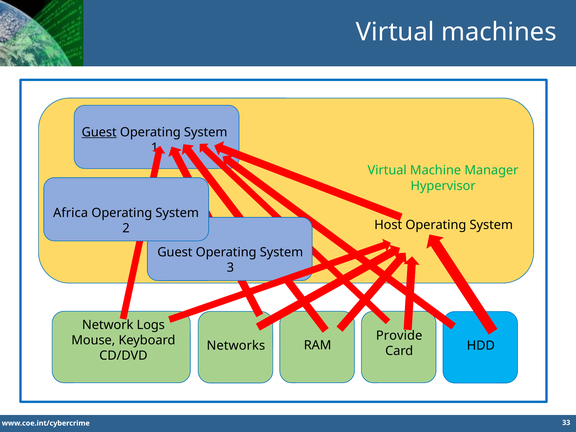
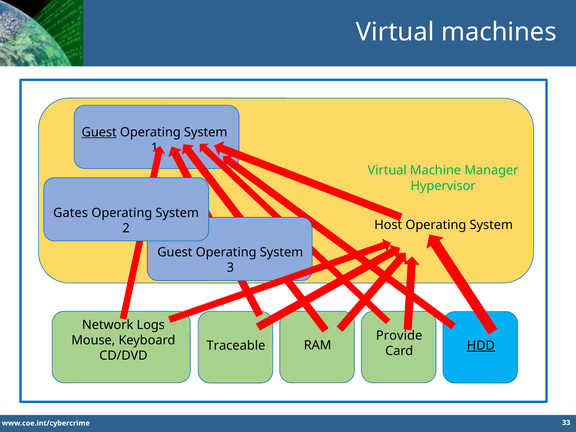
Africa: Africa -> Gates (71, 213)
Networks: Networks -> Traceable (236, 346)
HDD underline: none -> present (481, 346)
